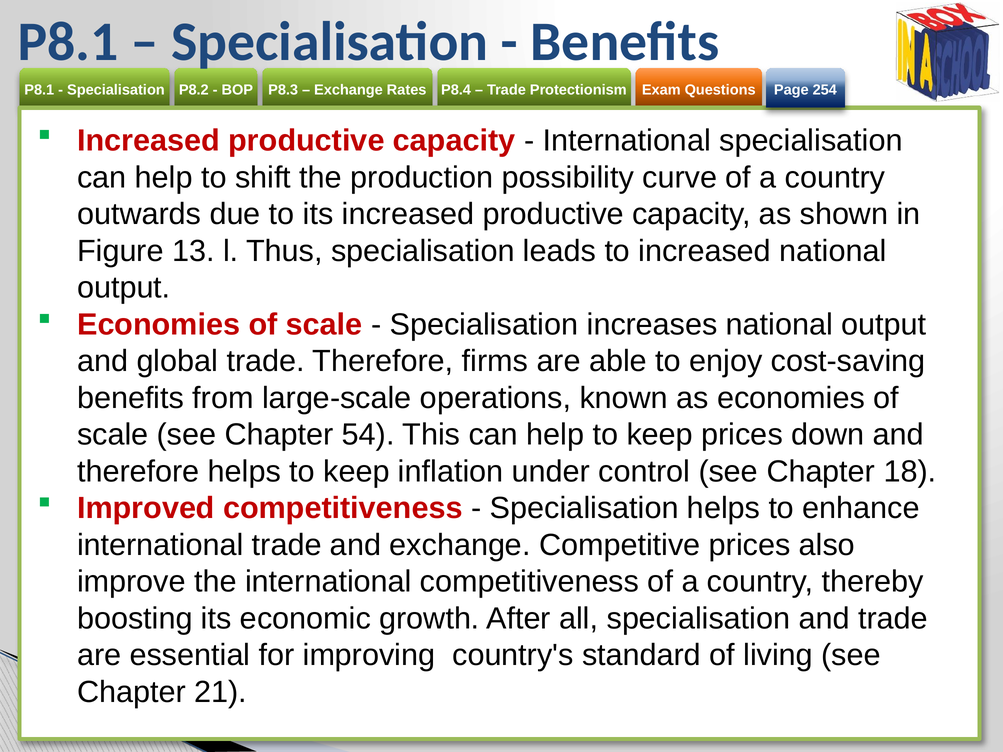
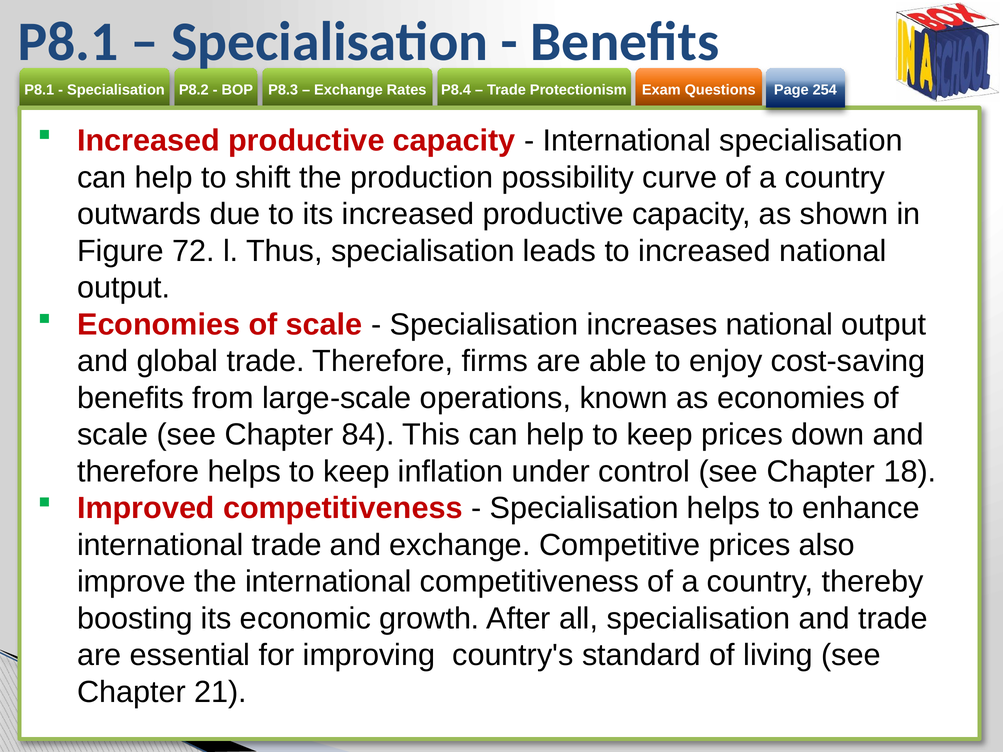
13: 13 -> 72 (193, 251)
54: 54 -> 84 (368, 435)
